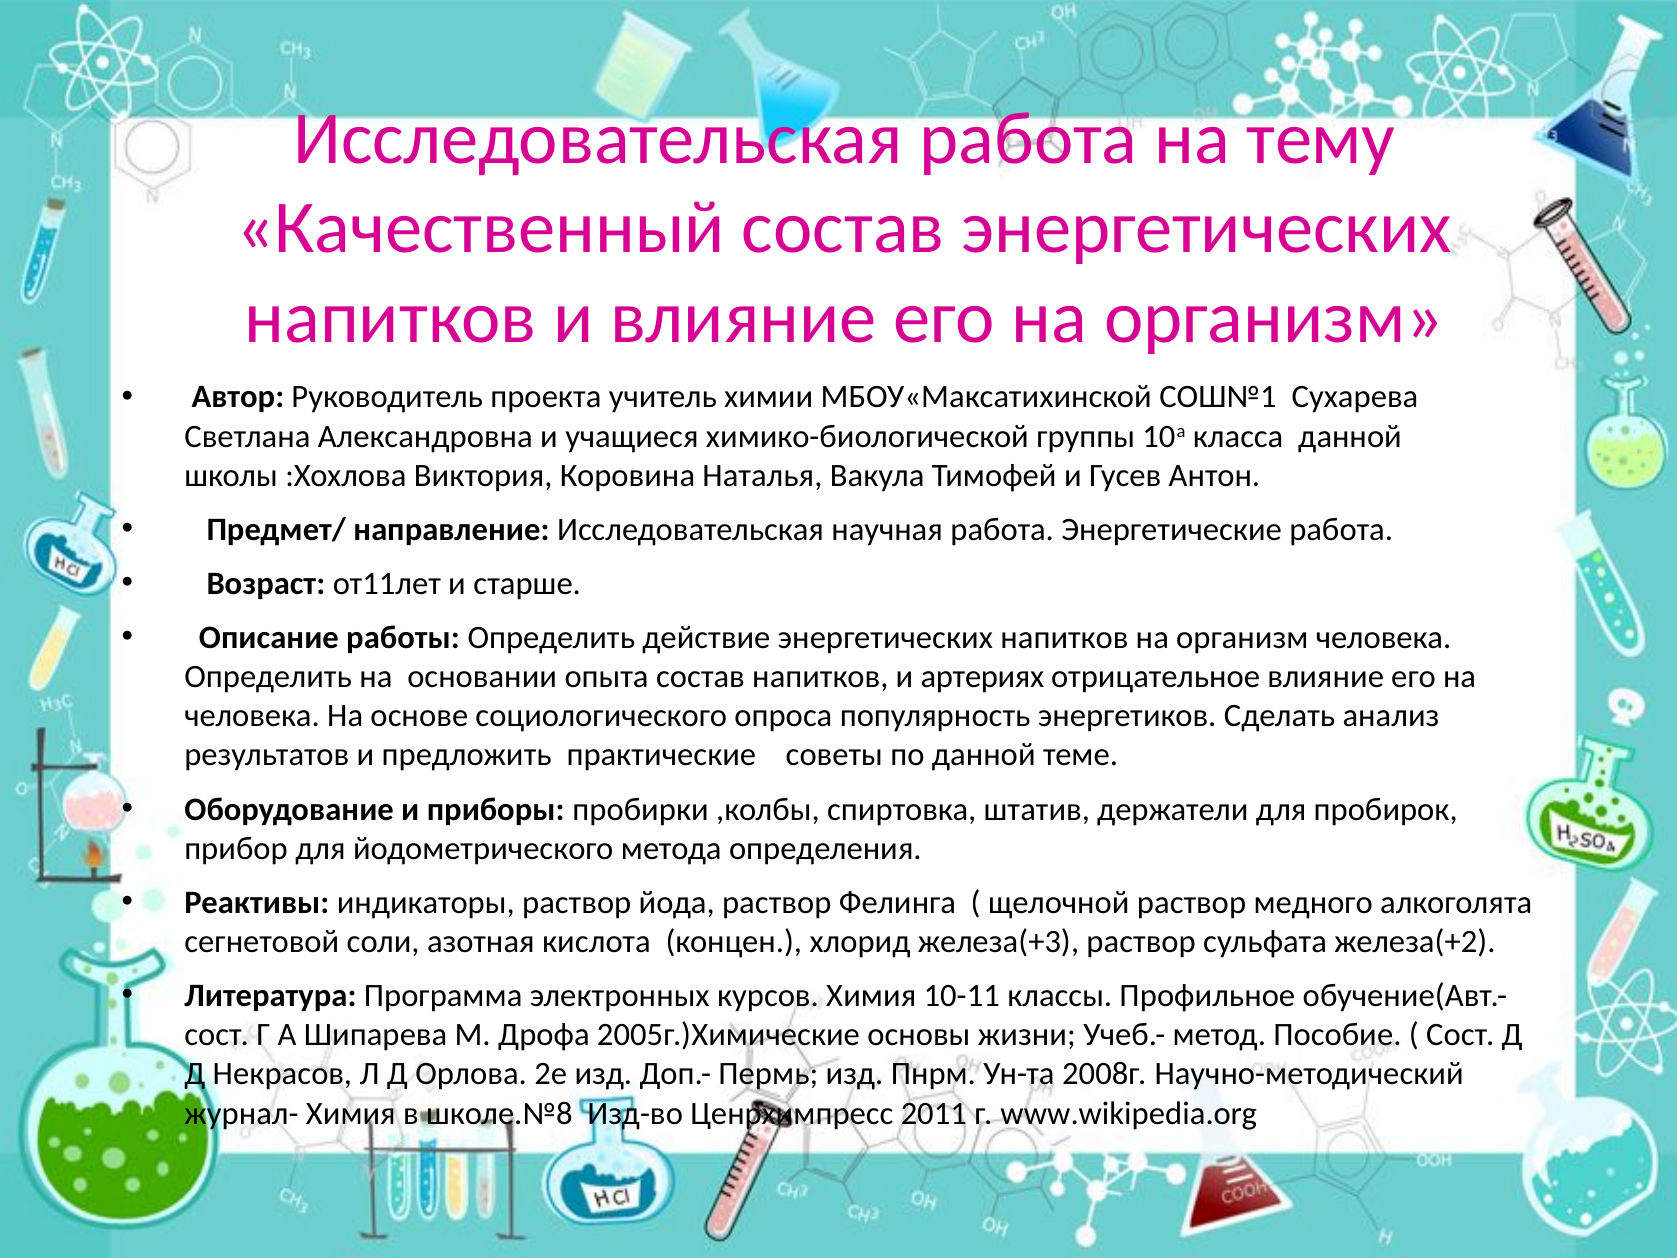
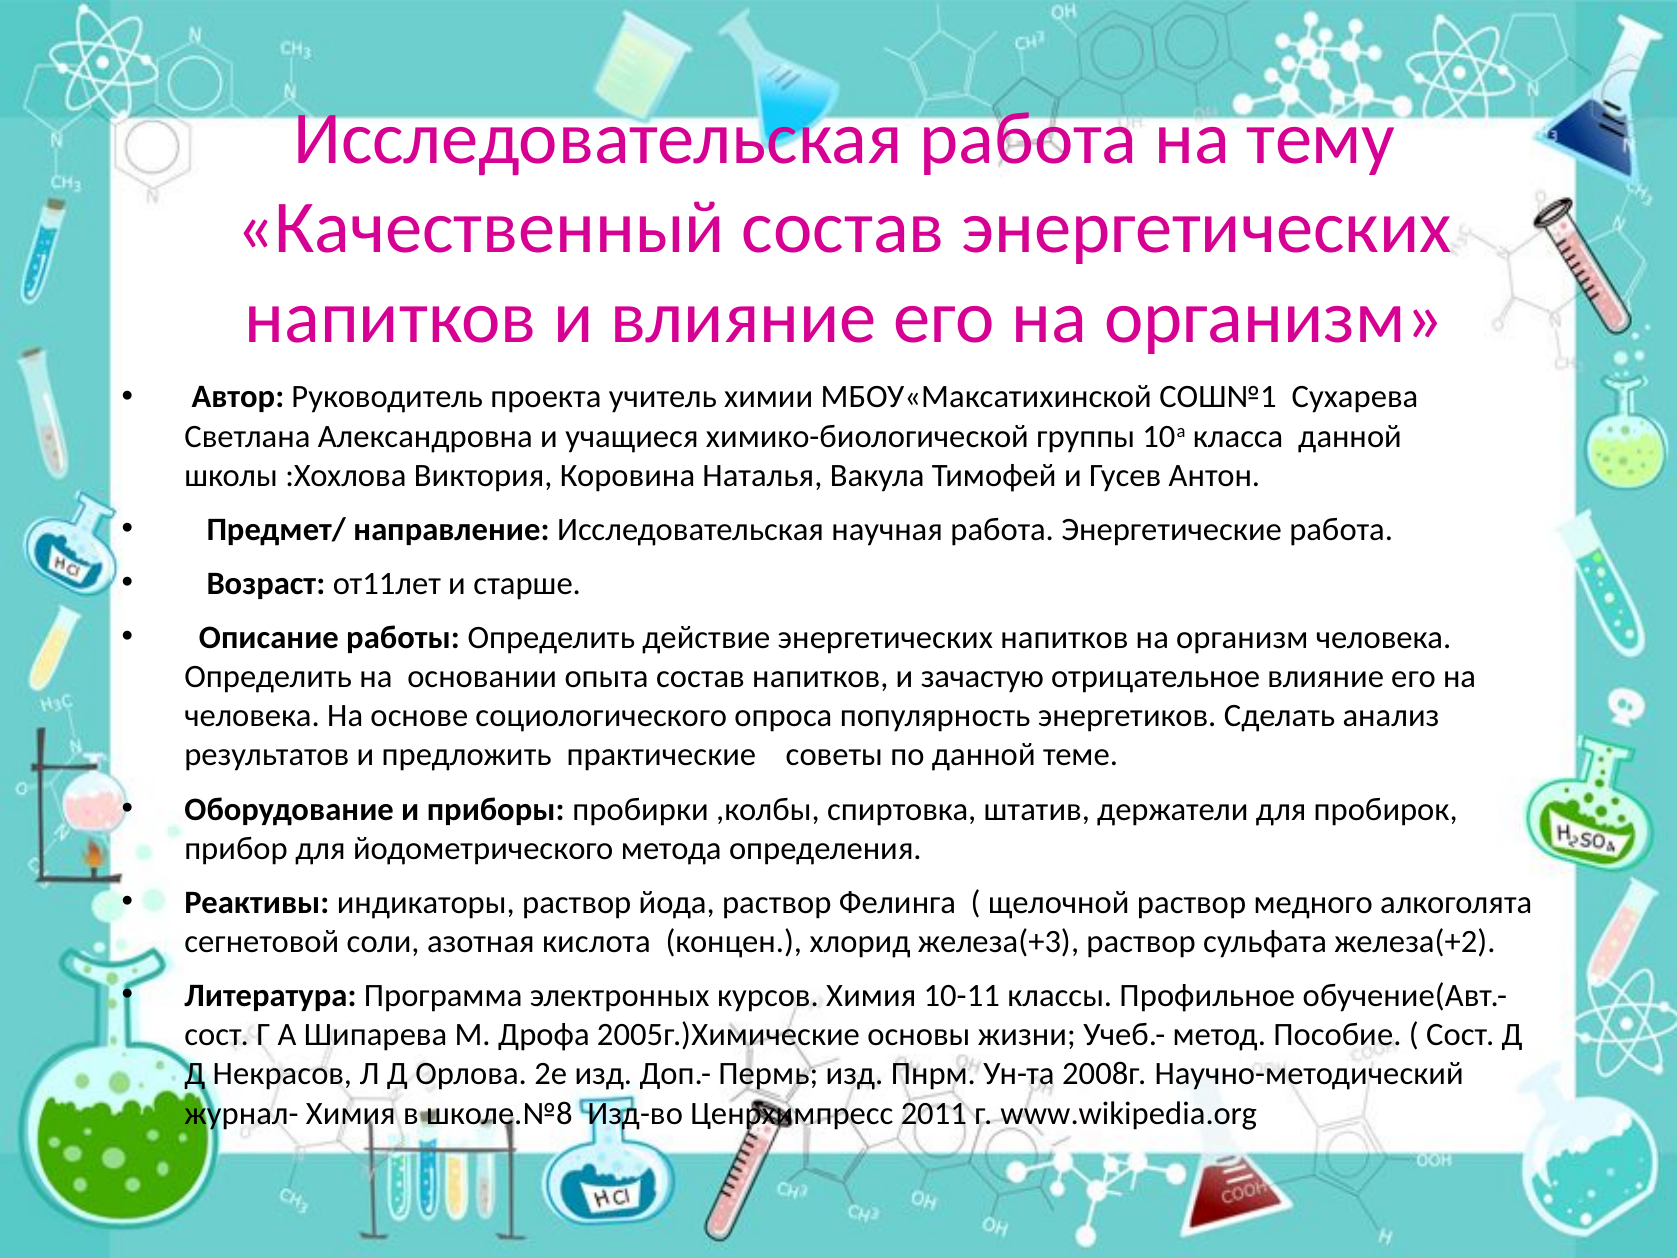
артериях: артериях -> зачастую (982, 677)
